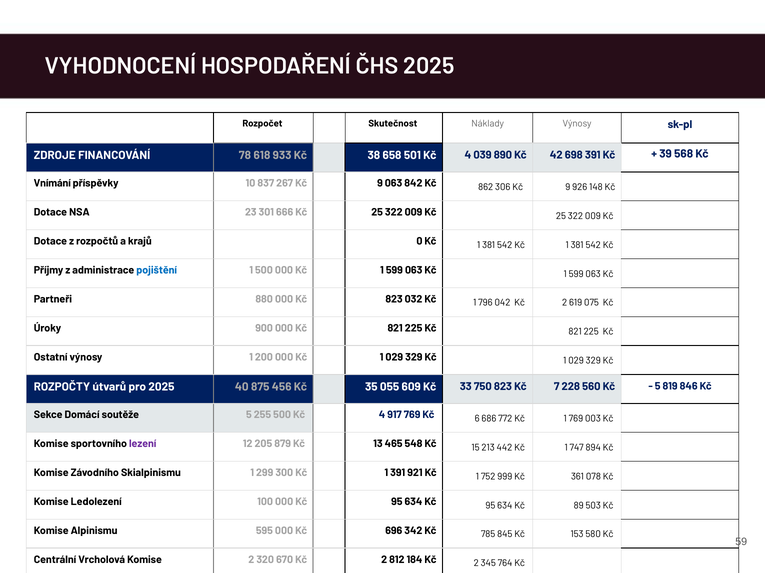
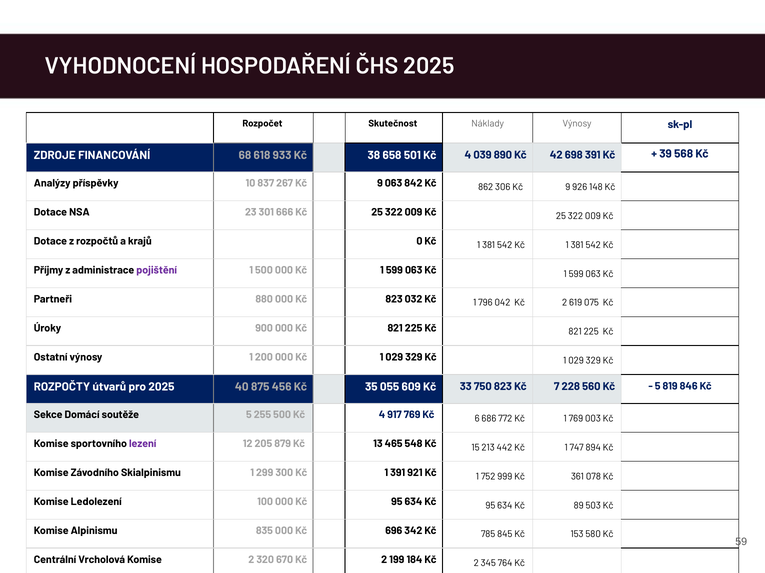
78: 78 -> 68 (245, 156)
Vnímání: Vnímání -> Analýzy (52, 184)
pojištění colour: blue -> purple (157, 271)
595: 595 -> 835 (264, 531)
812: 812 -> 199 (397, 560)
